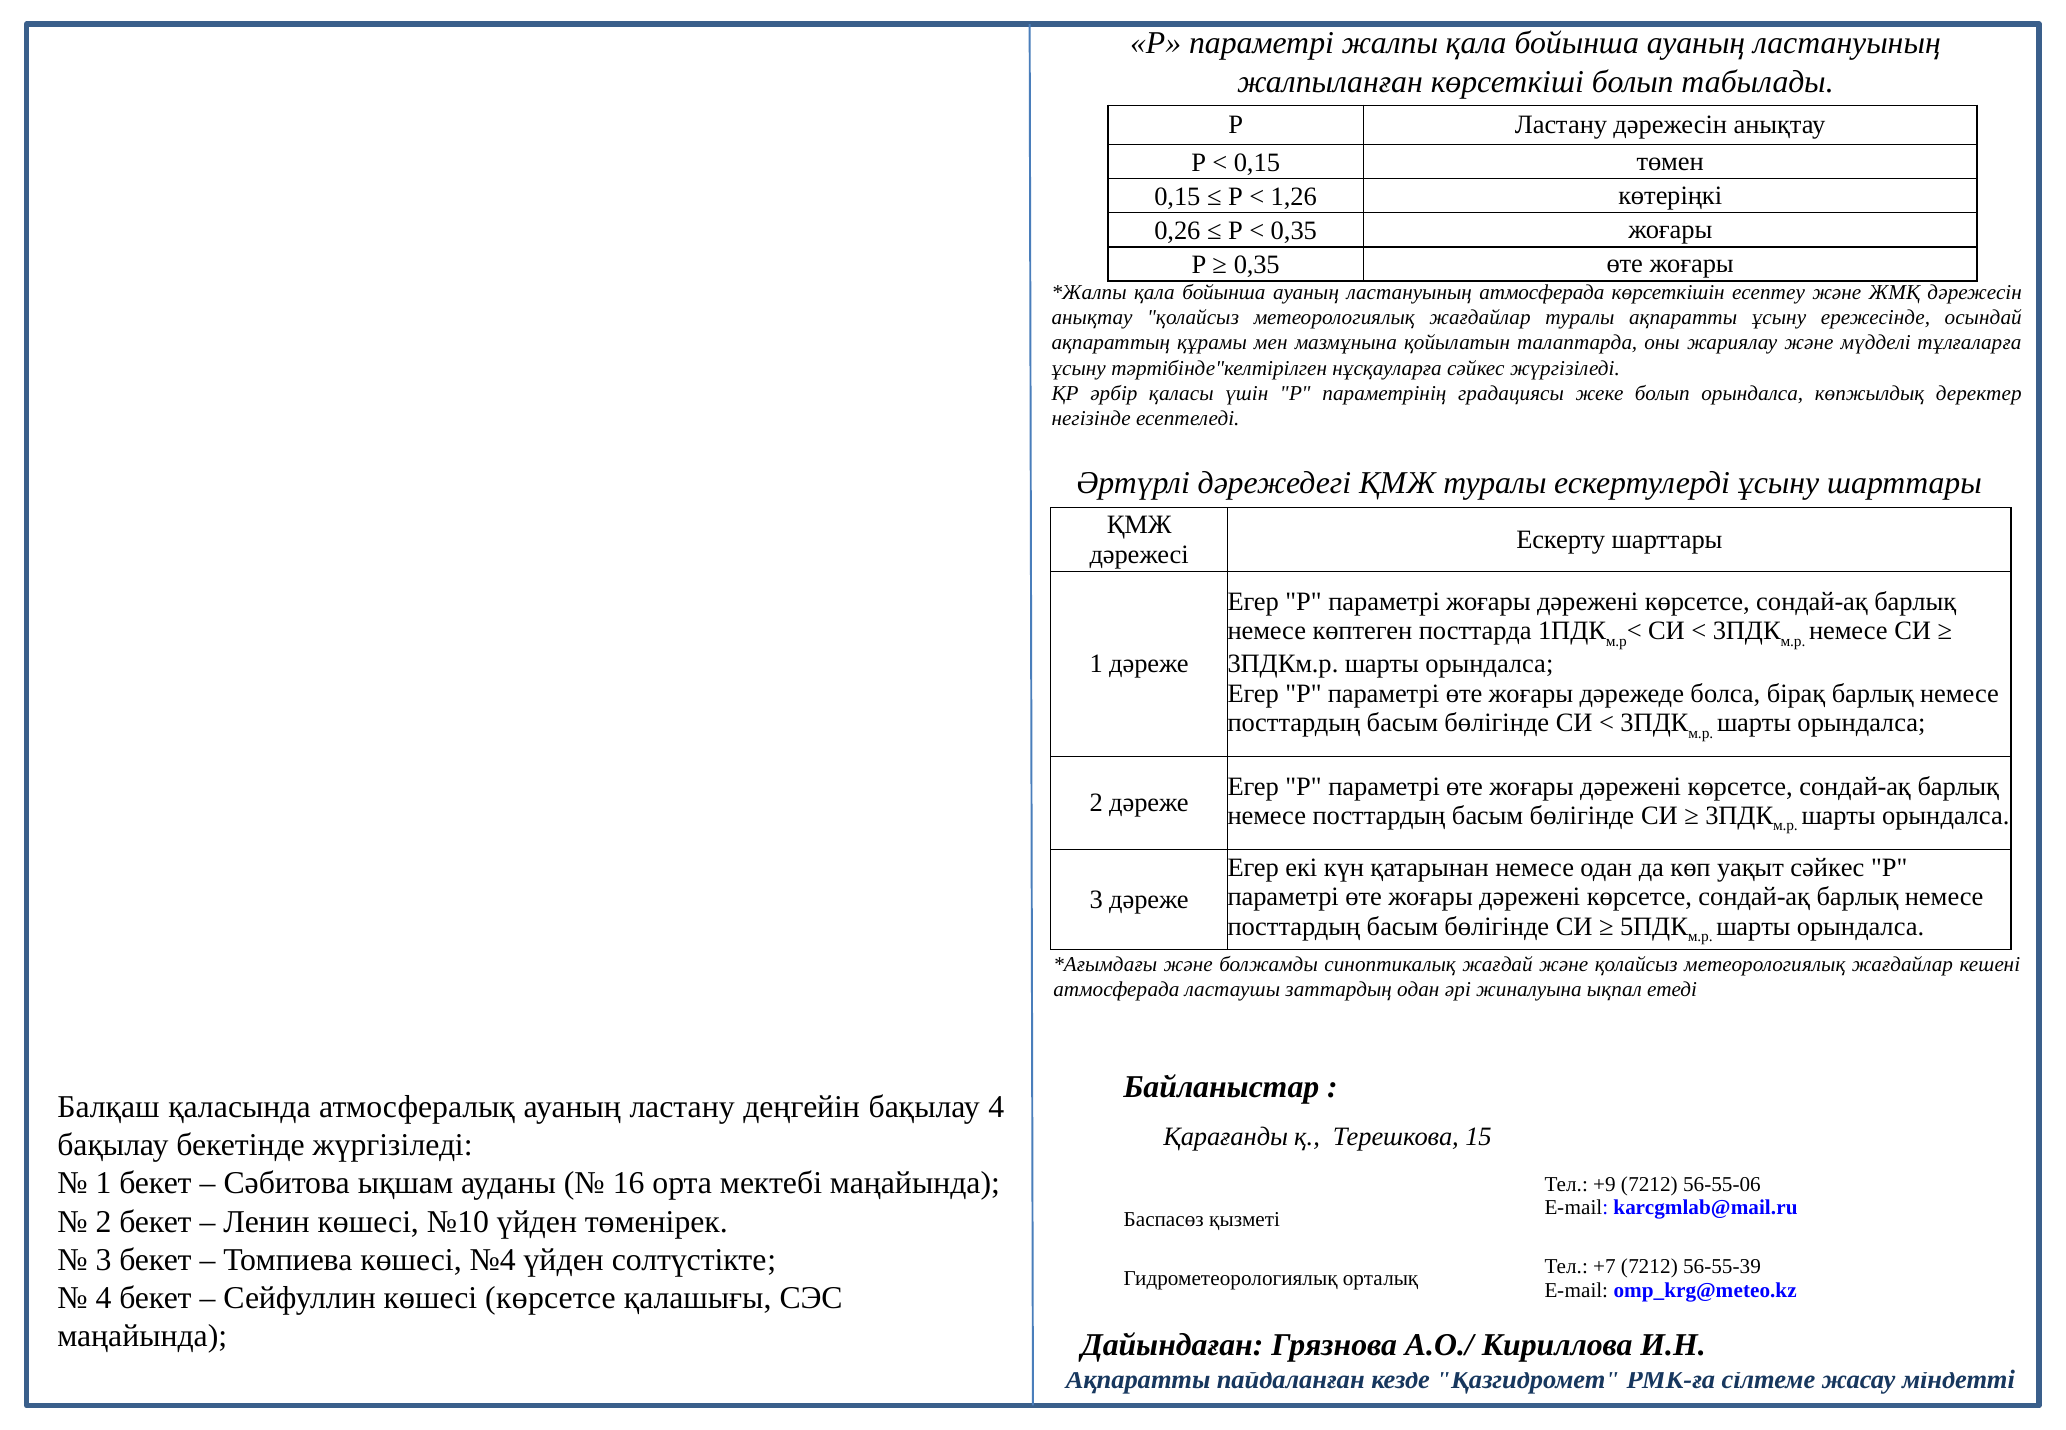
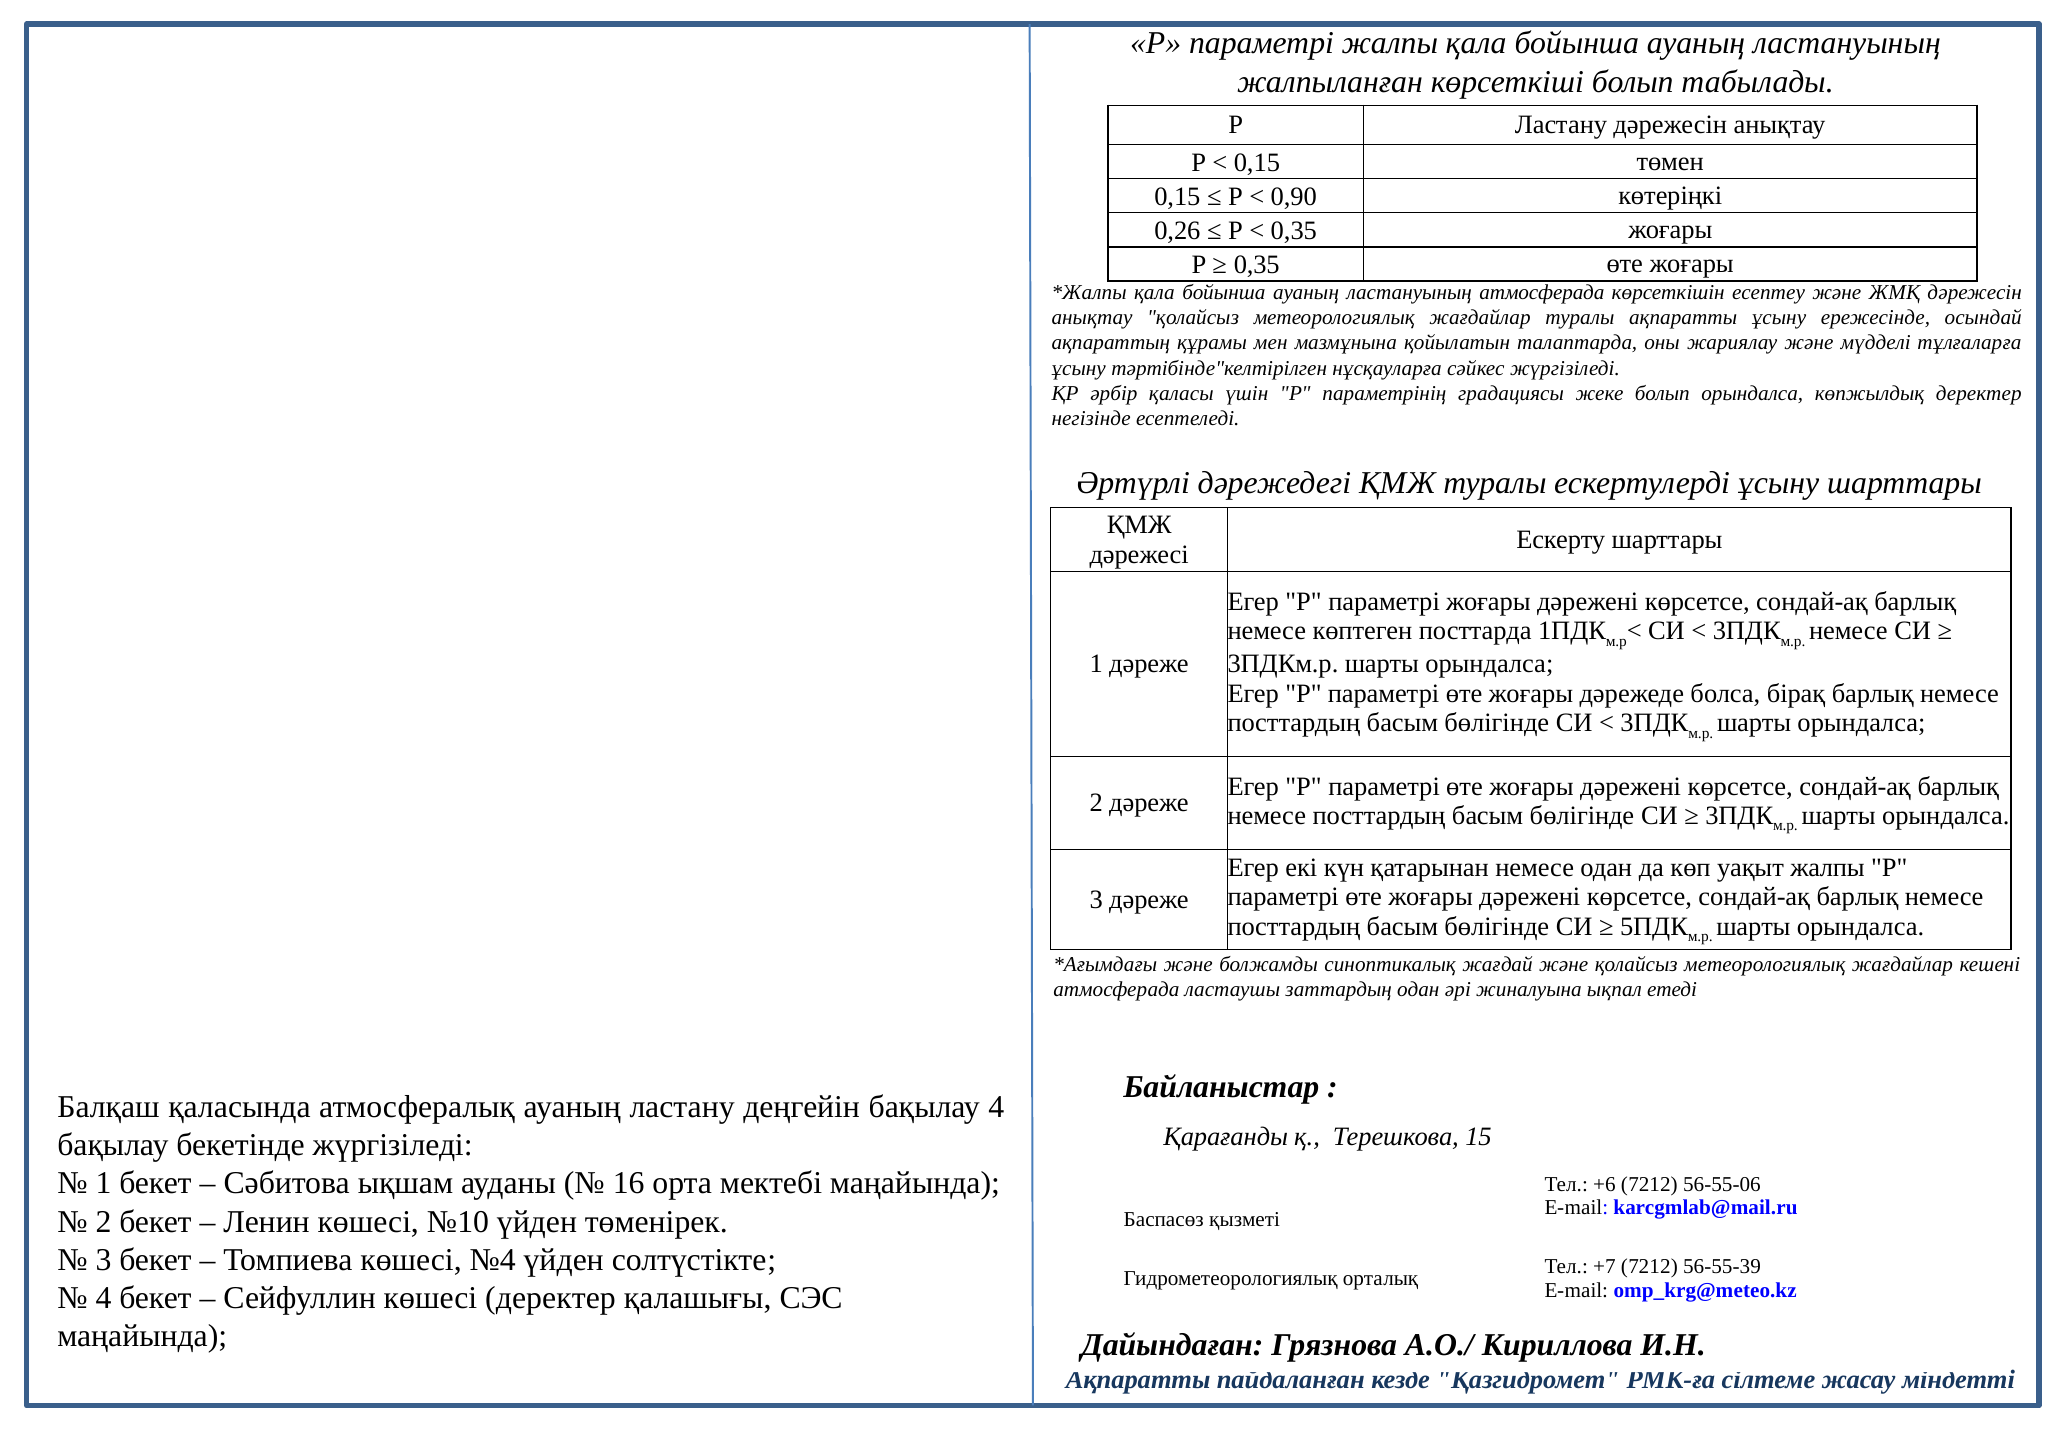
1,26: 1,26 -> 0,90 (1294, 197)
уақыт сәйкес: сәйкес -> жалпы (1828, 868)
+9: +9 -> +6 (1604, 1184)
көшесі көрсетсе: көрсетсе -> деректер (551, 1298)
